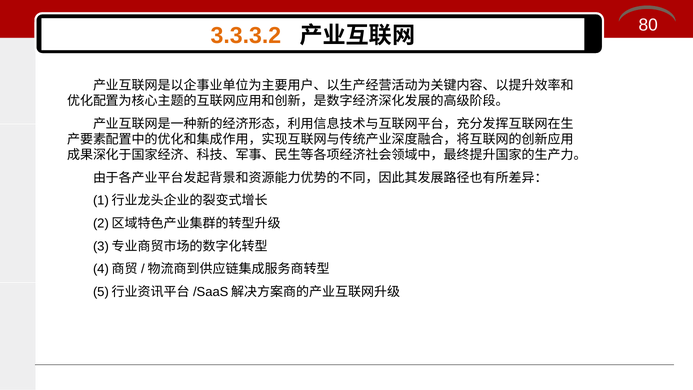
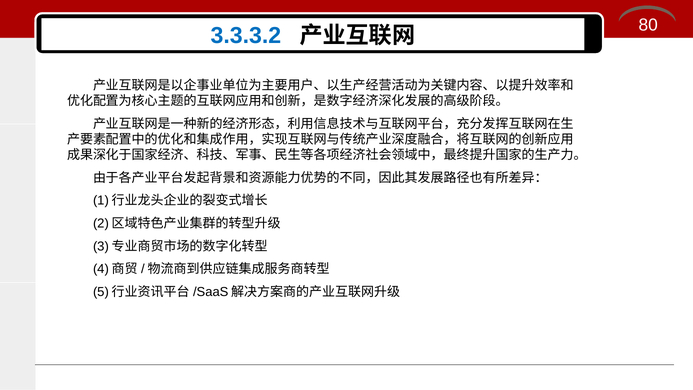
3.3.3.2 colour: orange -> blue (246, 36)
